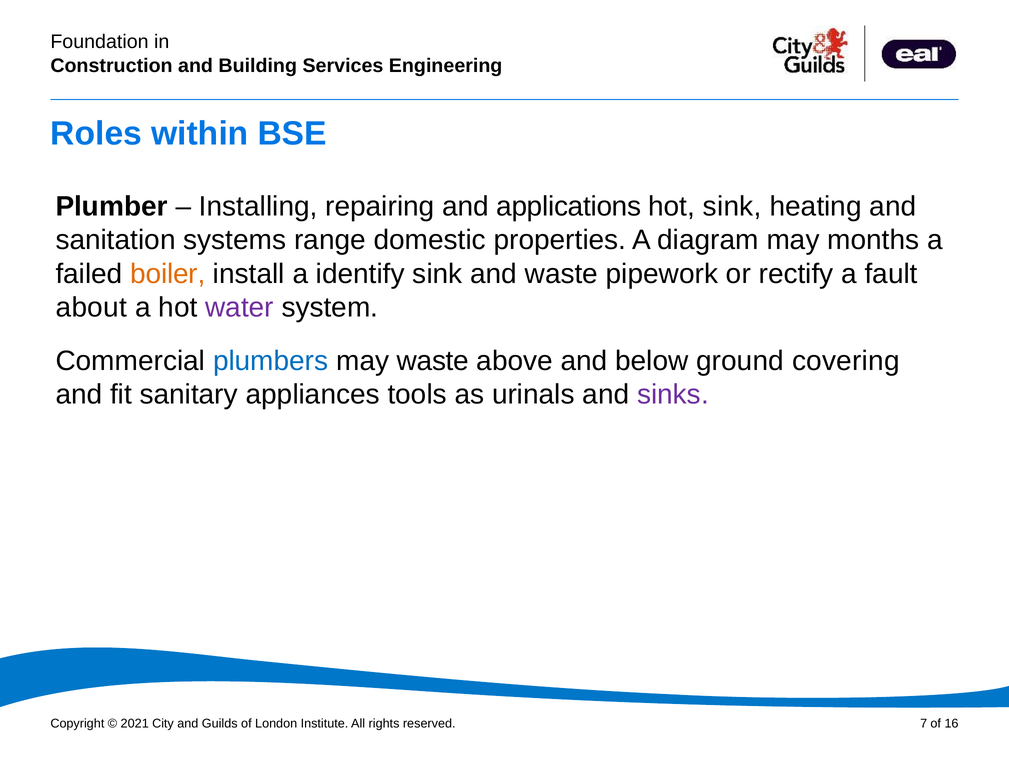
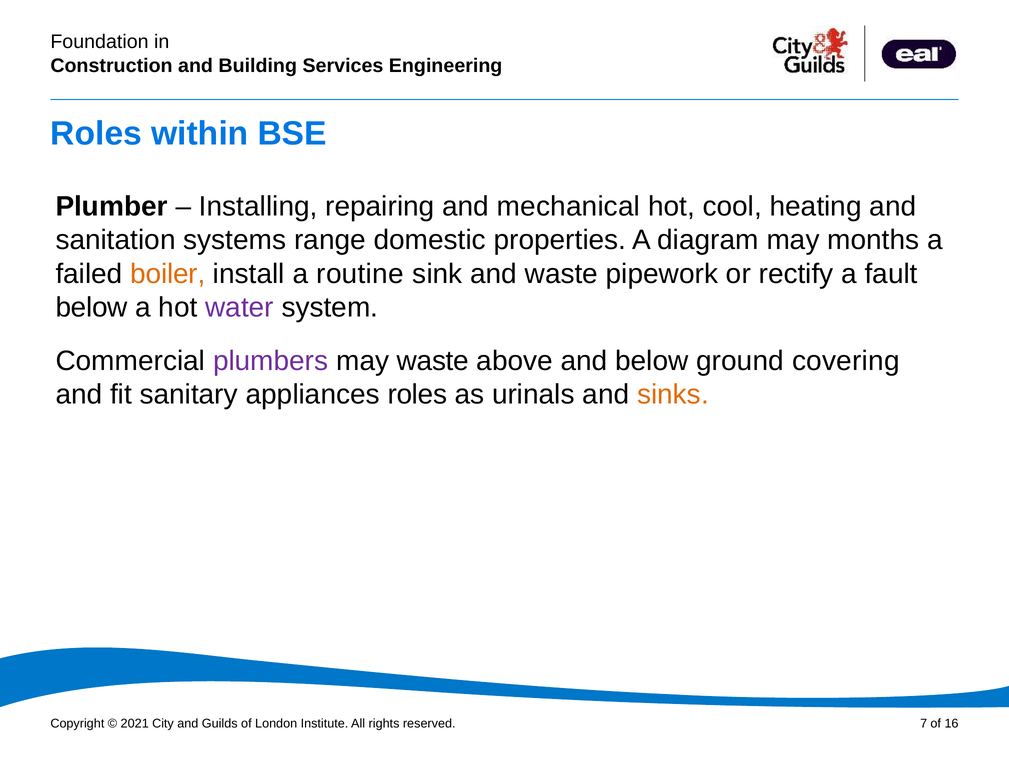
applications: applications -> mechanical (568, 206)
hot sink: sink -> cool (732, 206)
identify: identify -> routine (360, 274)
about: about -> below (92, 307)
plumbers colour: blue -> purple (271, 361)
appliances tools: tools -> roles (417, 394)
sinks colour: purple -> orange (673, 394)
